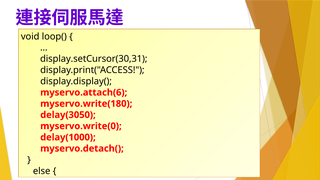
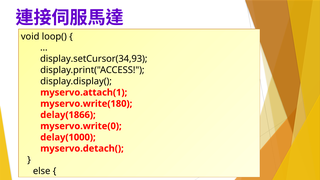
display.setCursor(30,31: display.setCursor(30,31 -> display.setCursor(34,93 (94, 59)
myservo.attach(6: myservo.attach(6 -> myservo.attach(1 (84, 92)
delay(3050: delay(3050 -> delay(1866 (68, 115)
